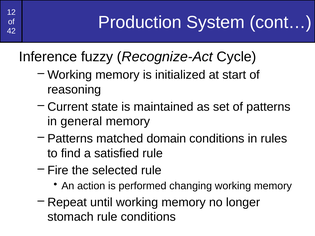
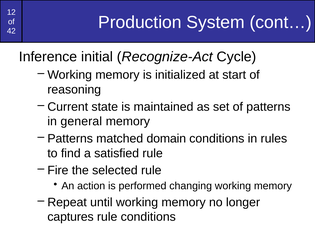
fuzzy: fuzzy -> initial (97, 57)
stomach: stomach -> captures (71, 217)
